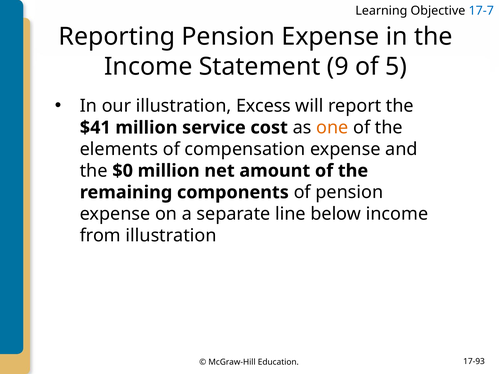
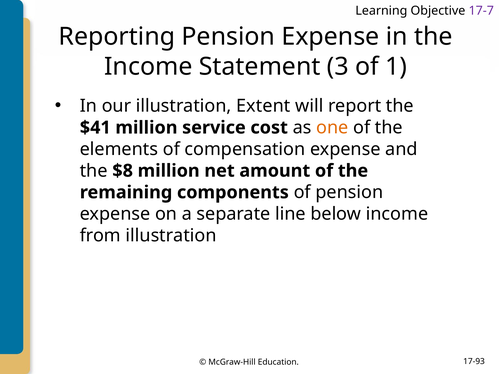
17-7 colour: blue -> purple (481, 11)
9: 9 -> 3 (338, 67)
5: 5 -> 1 (396, 67)
Excess: Excess -> Extent (263, 106)
$0: $0 -> $8 (123, 171)
